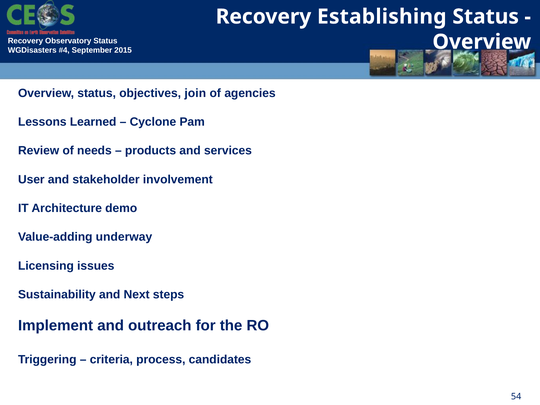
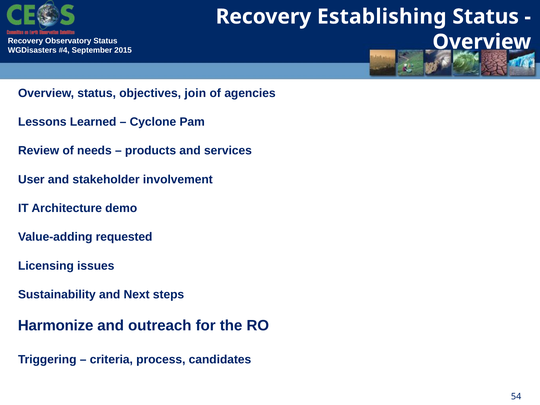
underway: underway -> requested (124, 237)
Implement: Implement -> Harmonize (56, 325)
